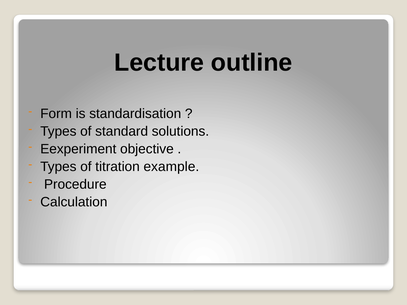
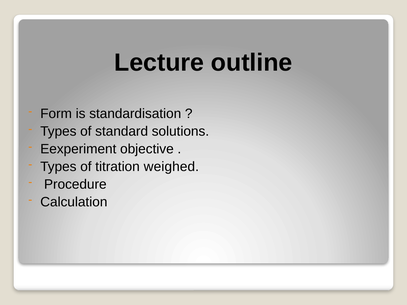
example: example -> weighed (171, 167)
